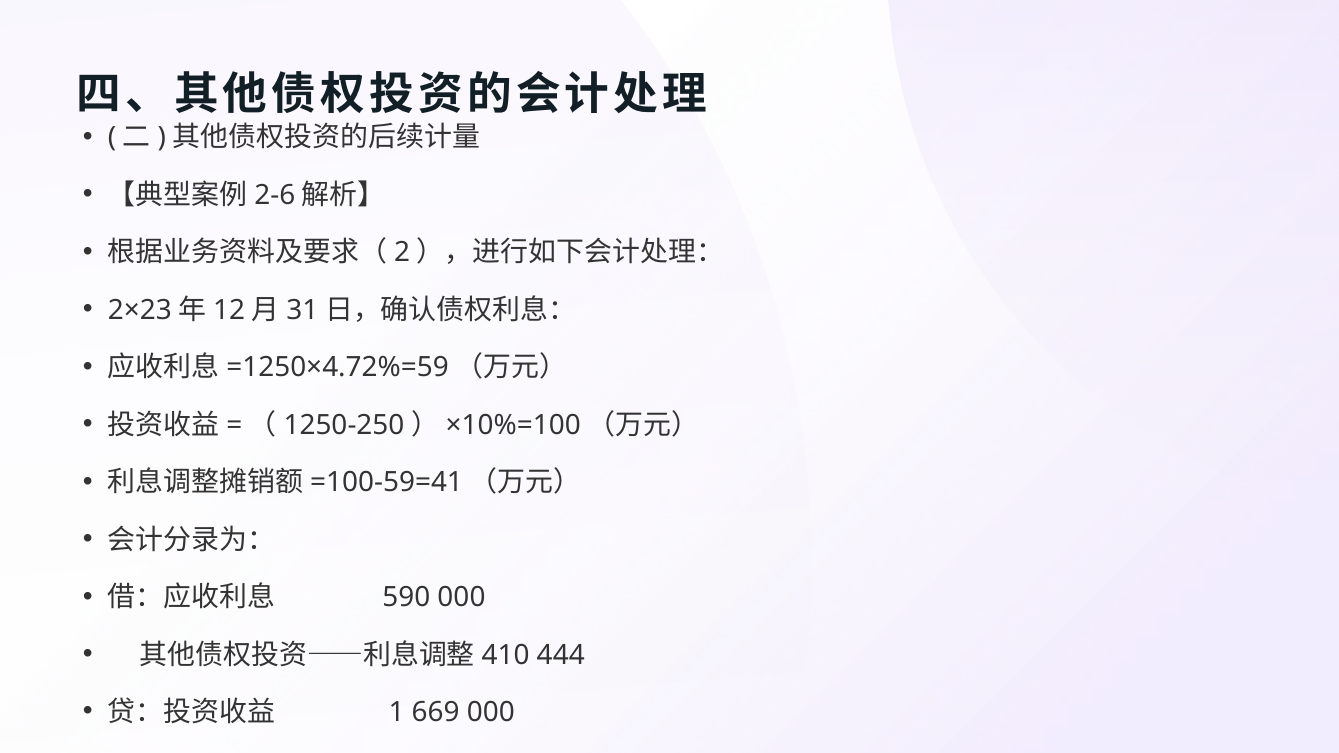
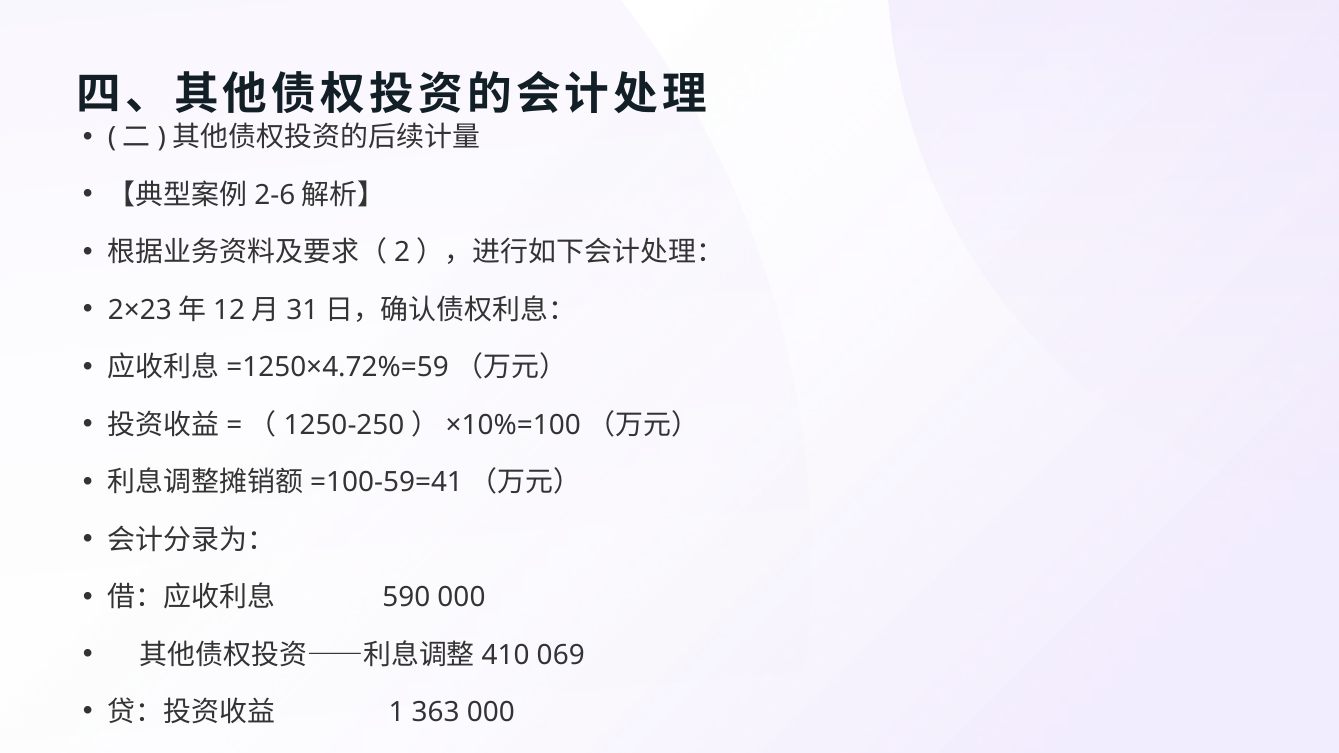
444: 444 -> 069 (561, 655)
669: 669 -> 363 (436, 713)
